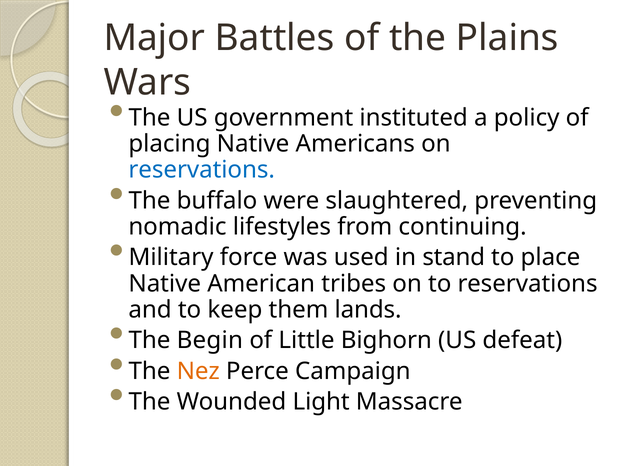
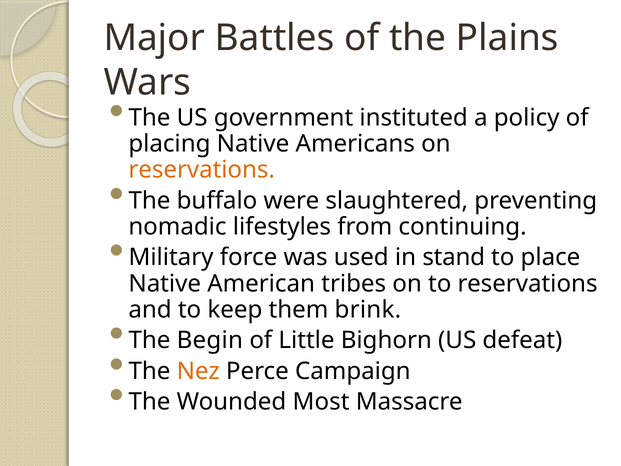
reservations colour: blue -> orange (202, 170)
lands: lands -> brink (368, 309)
Light: Light -> Most (321, 402)
